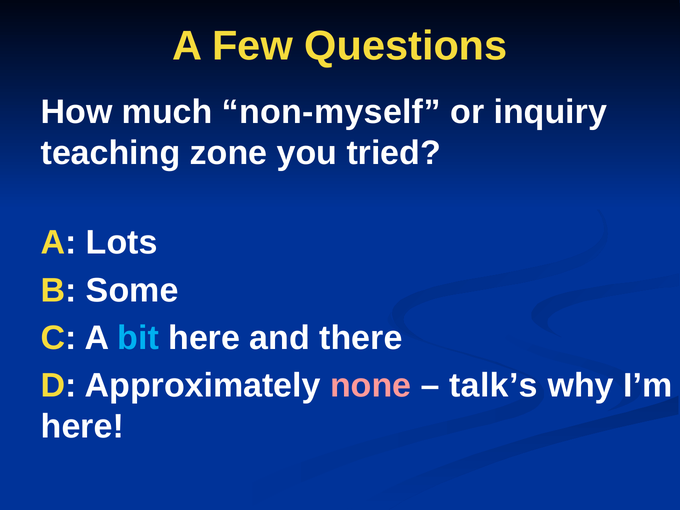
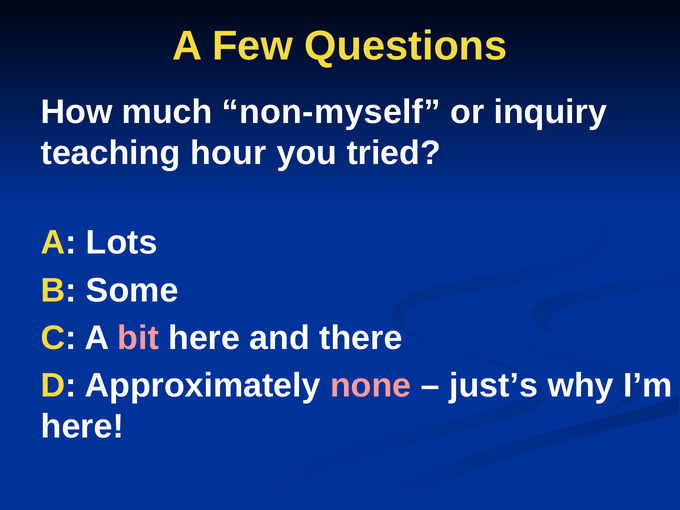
zone: zone -> hour (228, 153)
bit colour: light blue -> pink (138, 338)
talk’s: talk’s -> just’s (494, 386)
